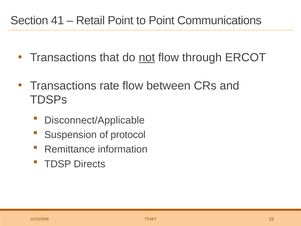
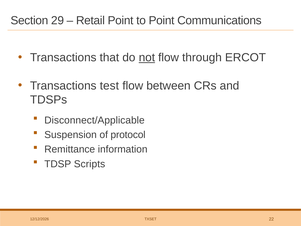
41: 41 -> 29 (57, 20)
rate: rate -> test (109, 86)
Directs: Directs -> Scripts (90, 164)
